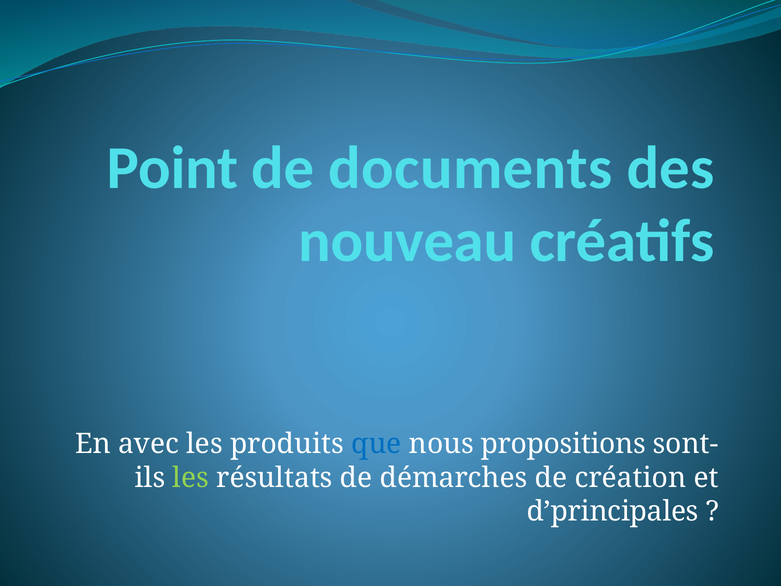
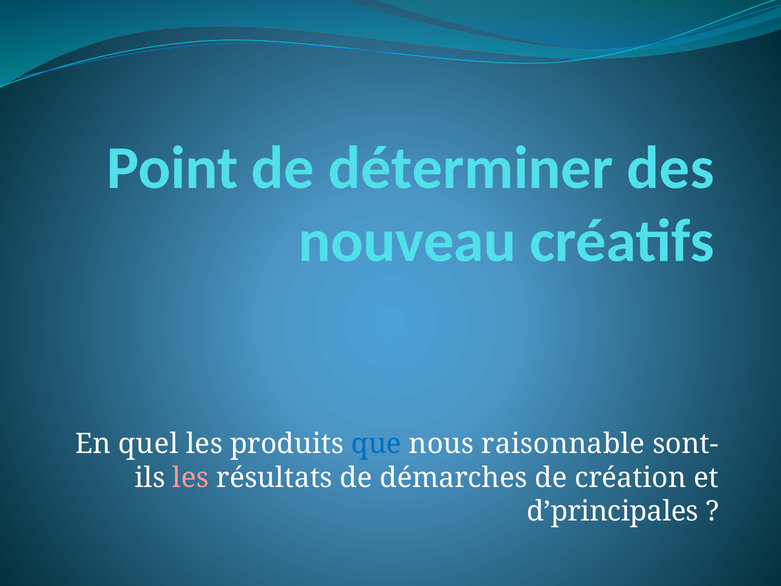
documents: documents -> déterminer (471, 168)
avec: avec -> quel (148, 444)
propositions: propositions -> raisonnable (563, 444)
les colour: light green -> pink (191, 478)
